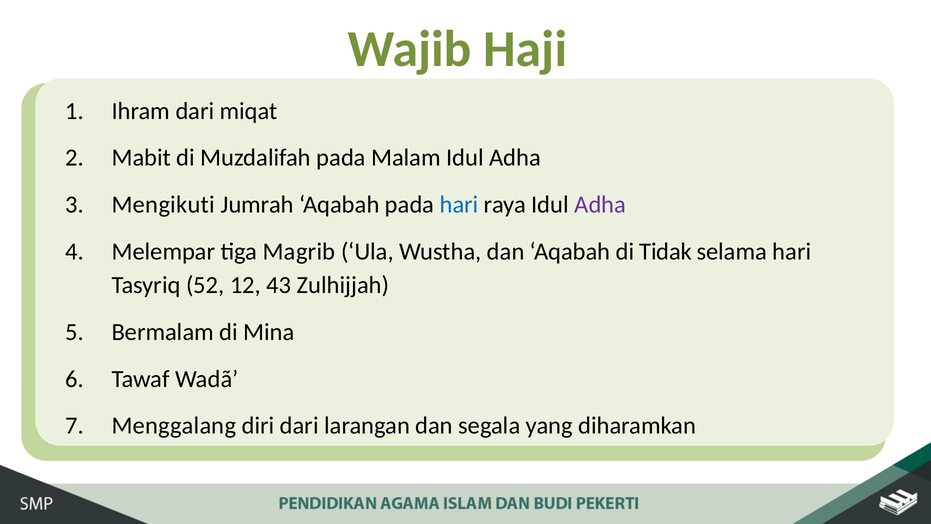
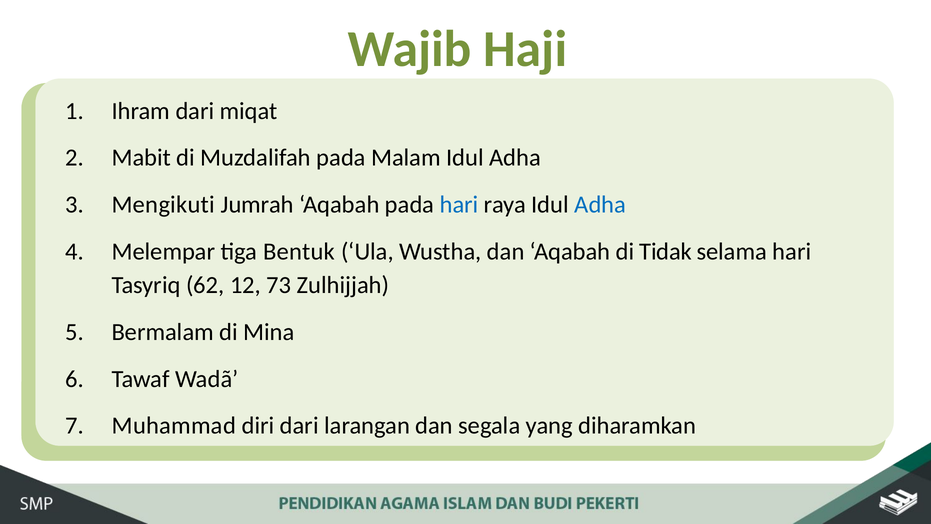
Adha colour: purple -> blue (600, 205)
Magrib: Magrib -> Bentuk (299, 251)
52: 52 -> 62 (205, 285)
43: 43 -> 73 (279, 285)
Menggalang: Menggalang -> Muhammad (174, 426)
